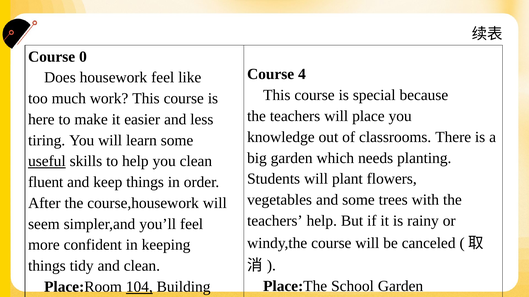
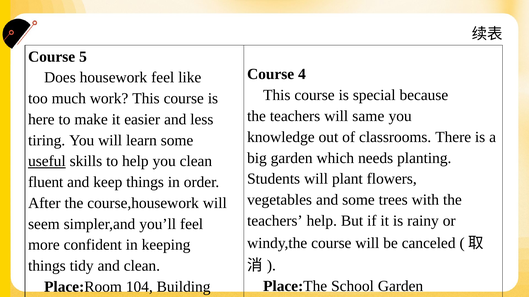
0: 0 -> 5 (83, 57)
place: place -> same (368, 116)
104 underline: present -> none (139, 287)
